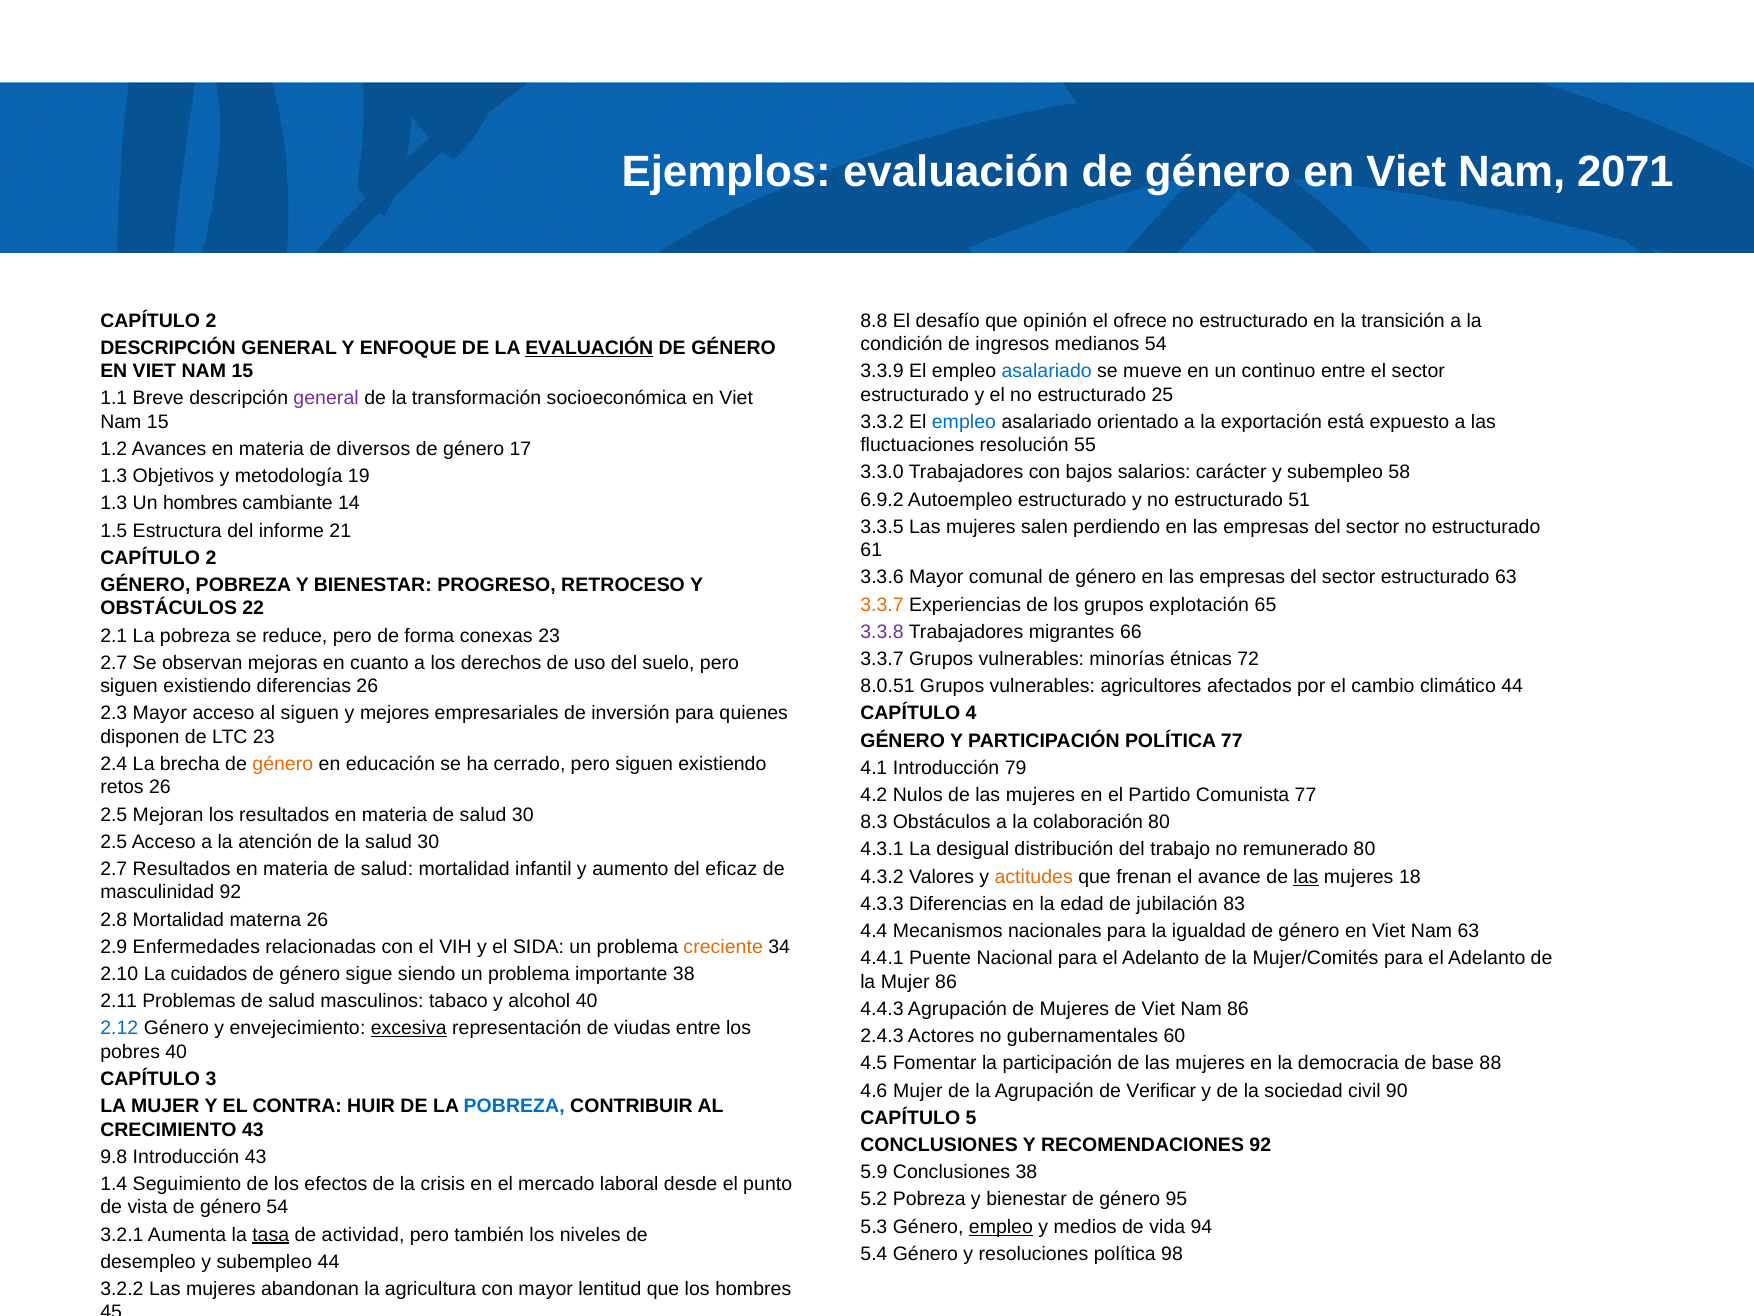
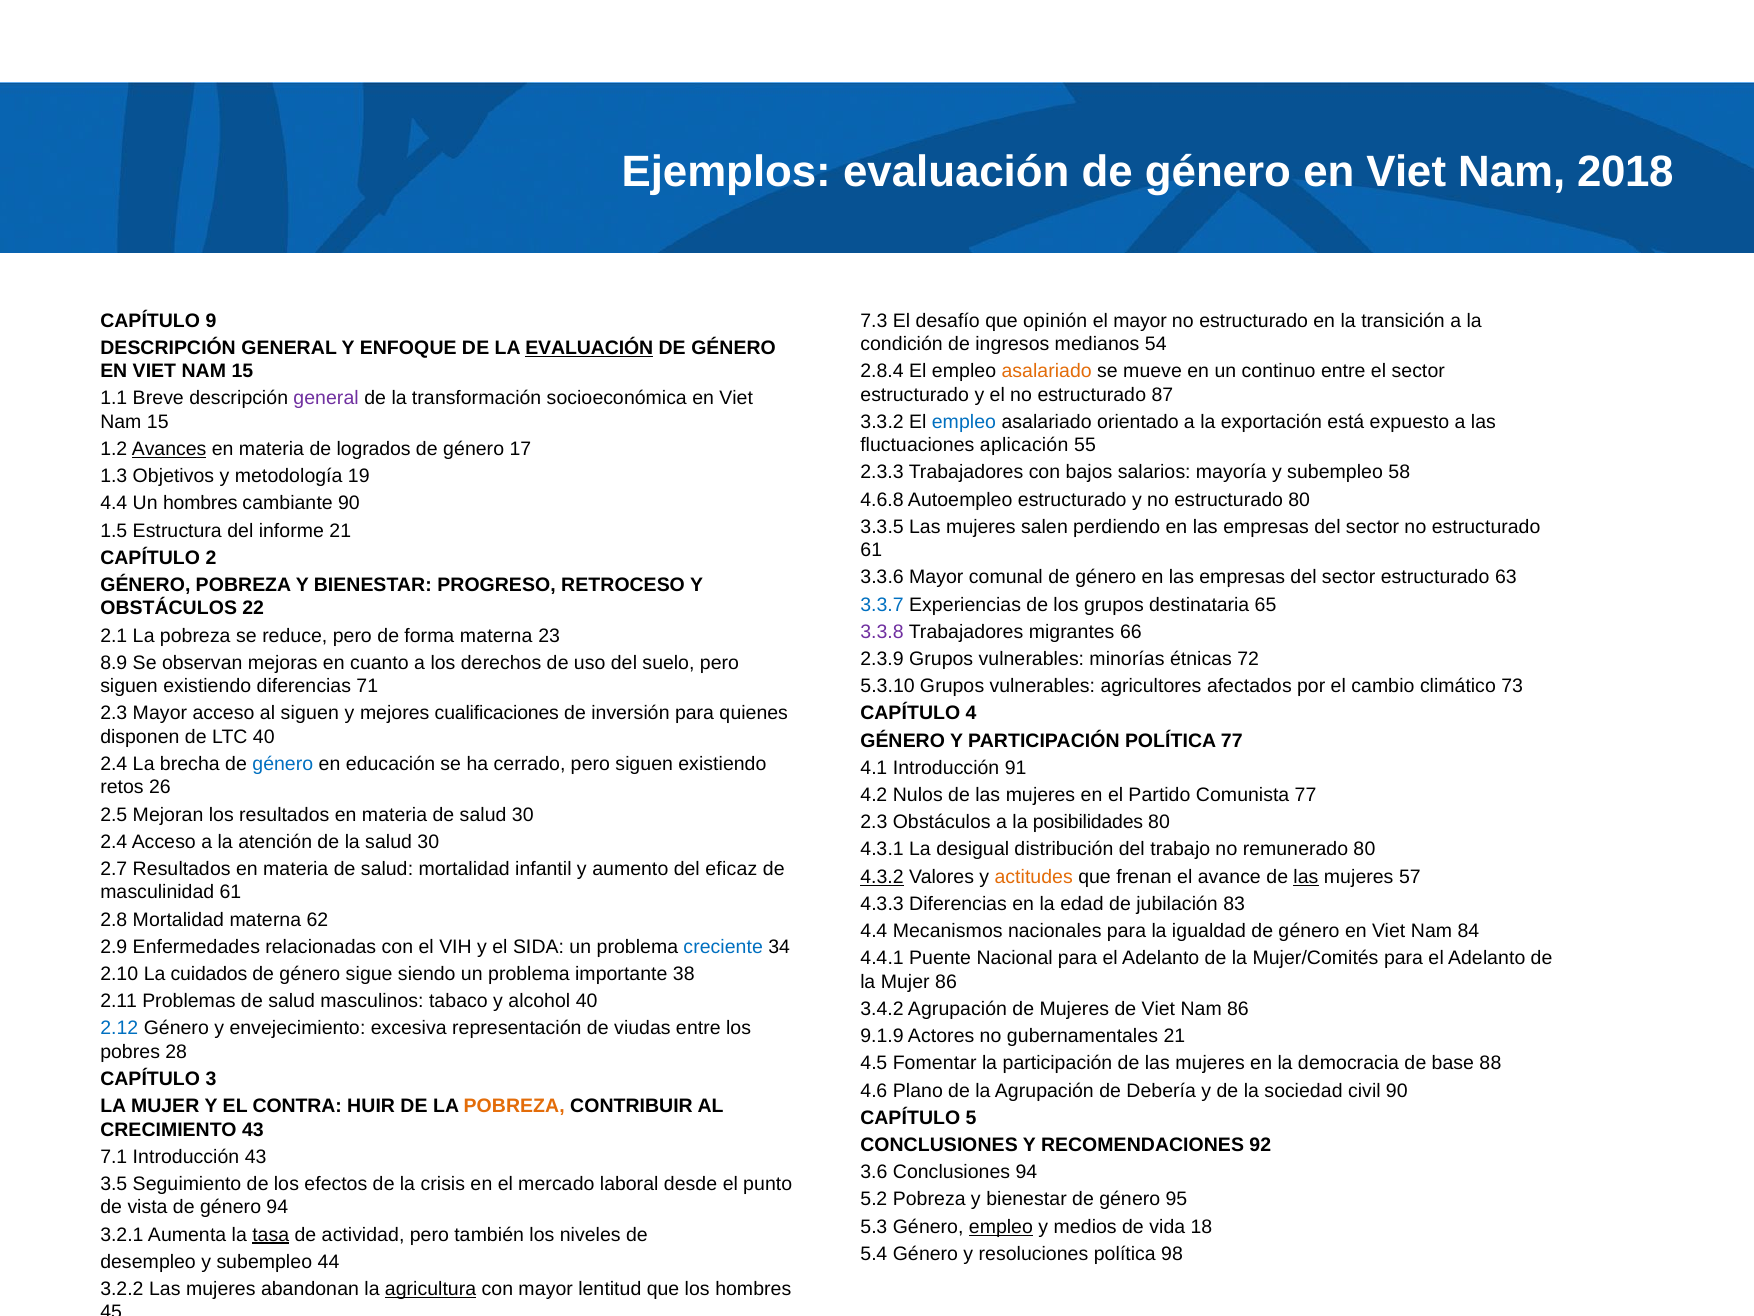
2071: 2071 -> 2018 (1625, 172)
2: 2 -> 9 (211, 321)
8.8: 8.8 -> 7.3 (874, 321)
el ofrece: ofrece -> mayor (1140, 321)
3.3.9: 3.3.9 -> 2.8.4 (882, 371)
asalariado colour: blue -> orange (1047, 371)
25: 25 -> 87 (1162, 394)
resolución: resolución -> aplicación (1024, 445)
Avances underline: none -> present (169, 449)
diversos: diversos -> logrados (374, 449)
3.3.0: 3.3.0 -> 2.3.3 (882, 472)
carácter: carácter -> mayoría (1231, 472)
6.9.2: 6.9.2 -> 4.6.8 (882, 499)
estructurado 51: 51 -> 80 (1299, 499)
1.3: 1.3 -> 4.4 (114, 503)
cambiante 14: 14 -> 90 (349, 503)
3.3.7 colour: orange -> blue (882, 604)
explotación: explotación -> destinataria (1199, 604)
forma conexas: conexas -> materna (496, 635)
3.3.7: 3.3.7 -> 2.3.9 (882, 659)
2.7: 2.7 -> 8.9 (114, 663)
diferencias 26: 26 -> 71 (367, 686)
8.0.51: 8.0.51 -> 5.3.10 (888, 686)
climático 44: 44 -> 73 (1512, 686)
empresariales: empresariales -> cualificaciones (497, 713)
LTC 23: 23 -> 40 (264, 737)
género colour: orange -> blue (283, 764)
79: 79 -> 91 (1016, 768)
8.3: 8.3 -> 2.3 (874, 822)
colaboración: colaboración -> posibilidades (1088, 822)
2.5: 2.5 -> 2.4 (114, 842)
4.3.2 underline: none -> present (882, 876)
18: 18 -> 57 (1410, 876)
masculinidad 92: 92 -> 61 (230, 892)
materna 26: 26 -> 62 (317, 919)
Nam 63: 63 -> 84 (1468, 931)
creciente colour: orange -> blue (723, 946)
4.4.3: 4.4.3 -> 3.4.2 (882, 1009)
excesiva underline: present -> none (409, 1028)
2.4.3: 2.4.3 -> 9.1.9 (882, 1036)
gubernamentales 60: 60 -> 21 (1174, 1036)
pobres 40: 40 -> 28 (176, 1051)
4.6 Mujer: Mujer -> Plano (918, 1090)
Verificar: Verificar -> Debería (1161, 1090)
POBREZA colour: blue -> orange (514, 1106)
9.8: 9.8 -> 7.1 (114, 1156)
5.9: 5.9 -> 3.6 (874, 1172)
Conclusiones 38: 38 -> 94 (1026, 1172)
1.4: 1.4 -> 3.5 (114, 1184)
género 54: 54 -> 94 (277, 1207)
94: 94 -> 18 (1201, 1226)
agricultura underline: none -> present (431, 1289)
